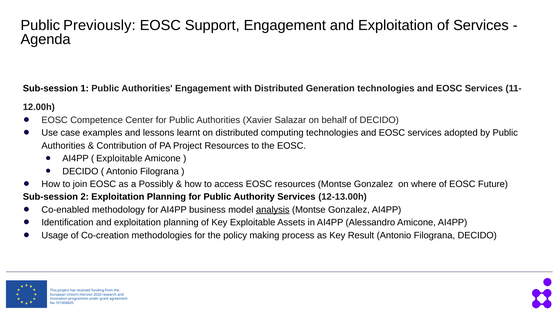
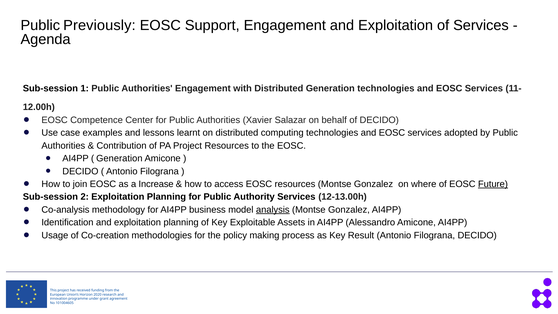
Exploitable: Exploitable -> Generation (119, 158)
Possibly: Possibly -> Increase (156, 184)
Future underline: none -> present (493, 184)
Co-enabled: Co-enabled -> Co-analysis (65, 210)
